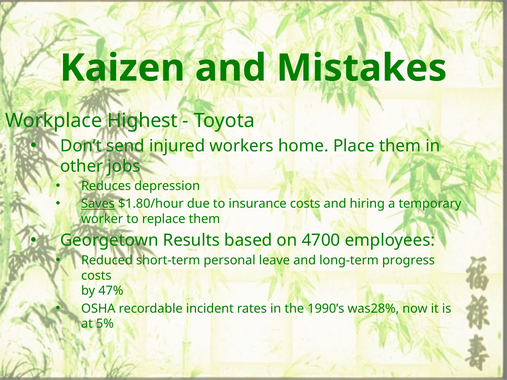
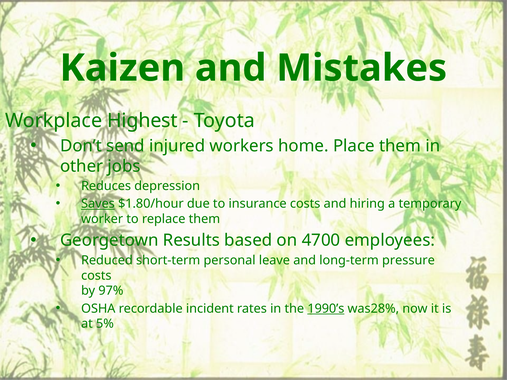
progress: progress -> pressure (408, 261)
47%: 47% -> 97% (111, 291)
1990’s underline: none -> present (326, 309)
